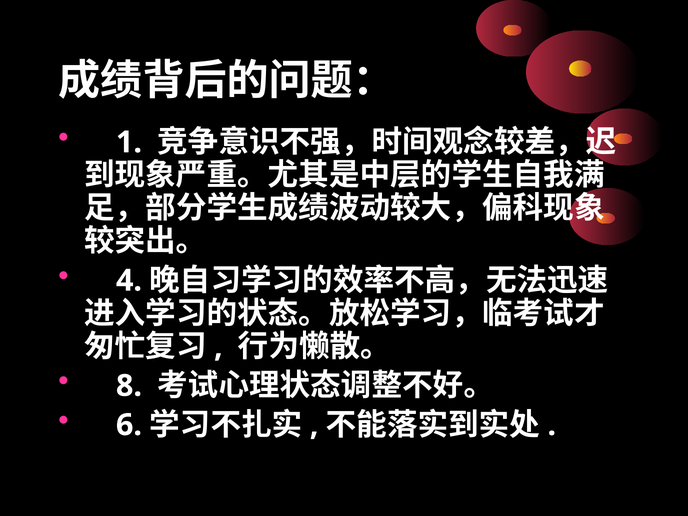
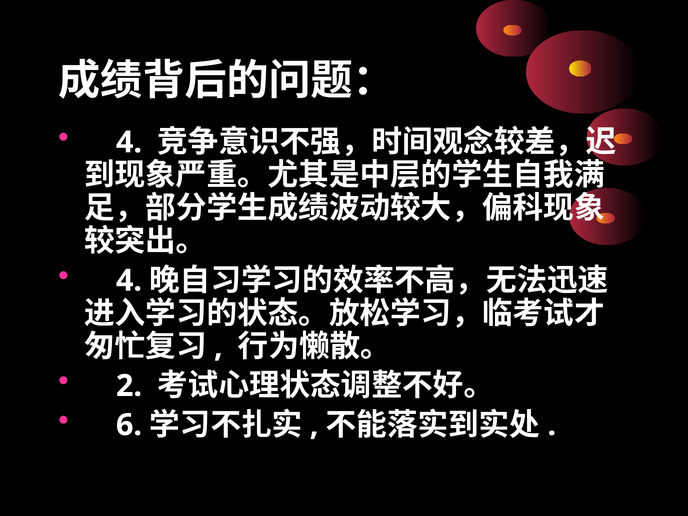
1: 1 -> 4 (129, 142)
8: 8 -> 2 (129, 386)
